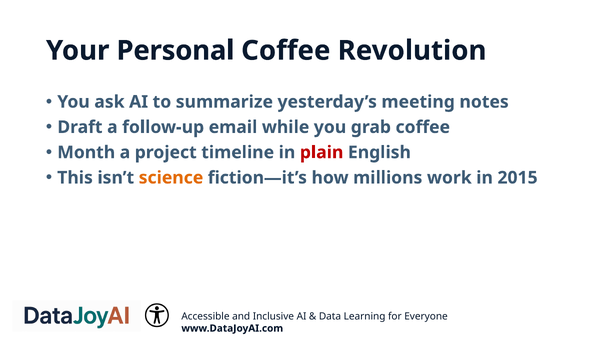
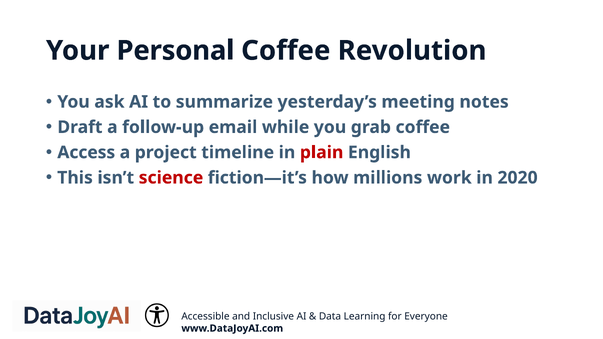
Month: Month -> Access (86, 153)
science colour: orange -> red (171, 178)
2015: 2015 -> 2020 (518, 178)
